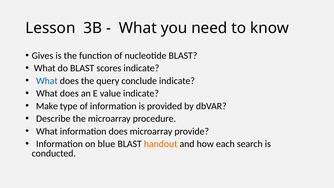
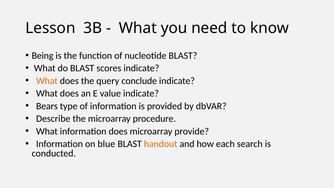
Gives: Gives -> Being (43, 56)
What colour: blue -> orange (47, 81)
Make: Make -> Bears (47, 106)
